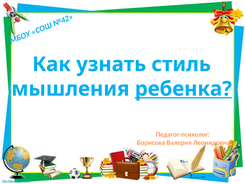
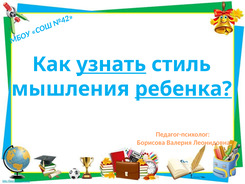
узнать underline: none -> present (111, 64)
